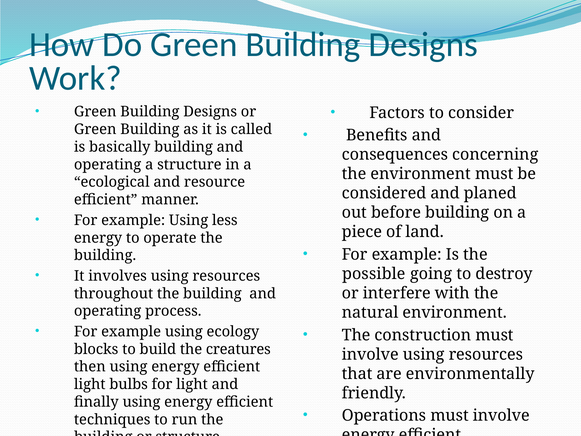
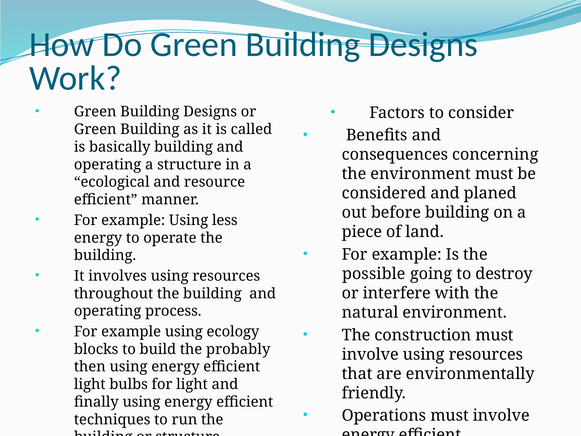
creatures: creatures -> probably (238, 349)
